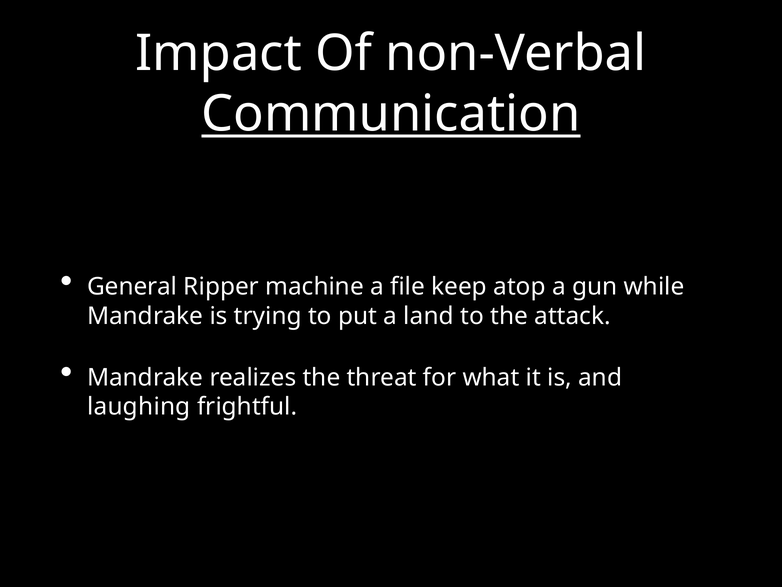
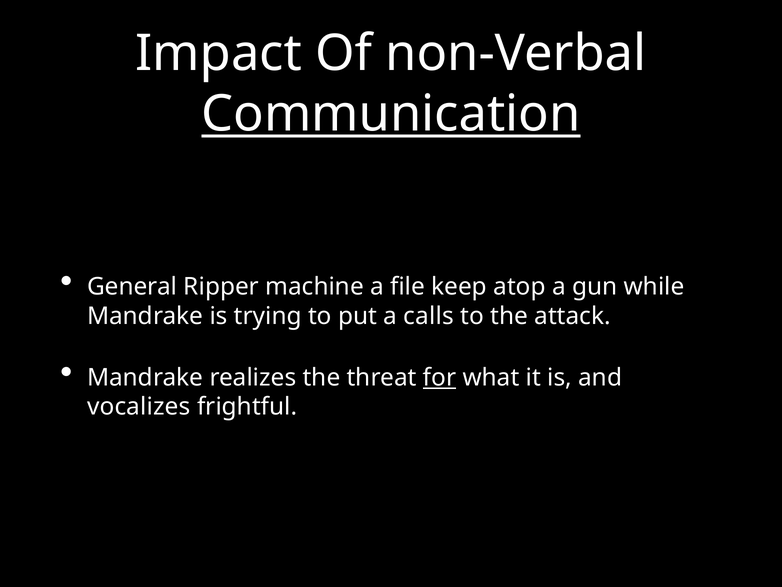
land: land -> calls (429, 316)
for underline: none -> present (440, 377)
laughing: laughing -> vocalizes (139, 407)
